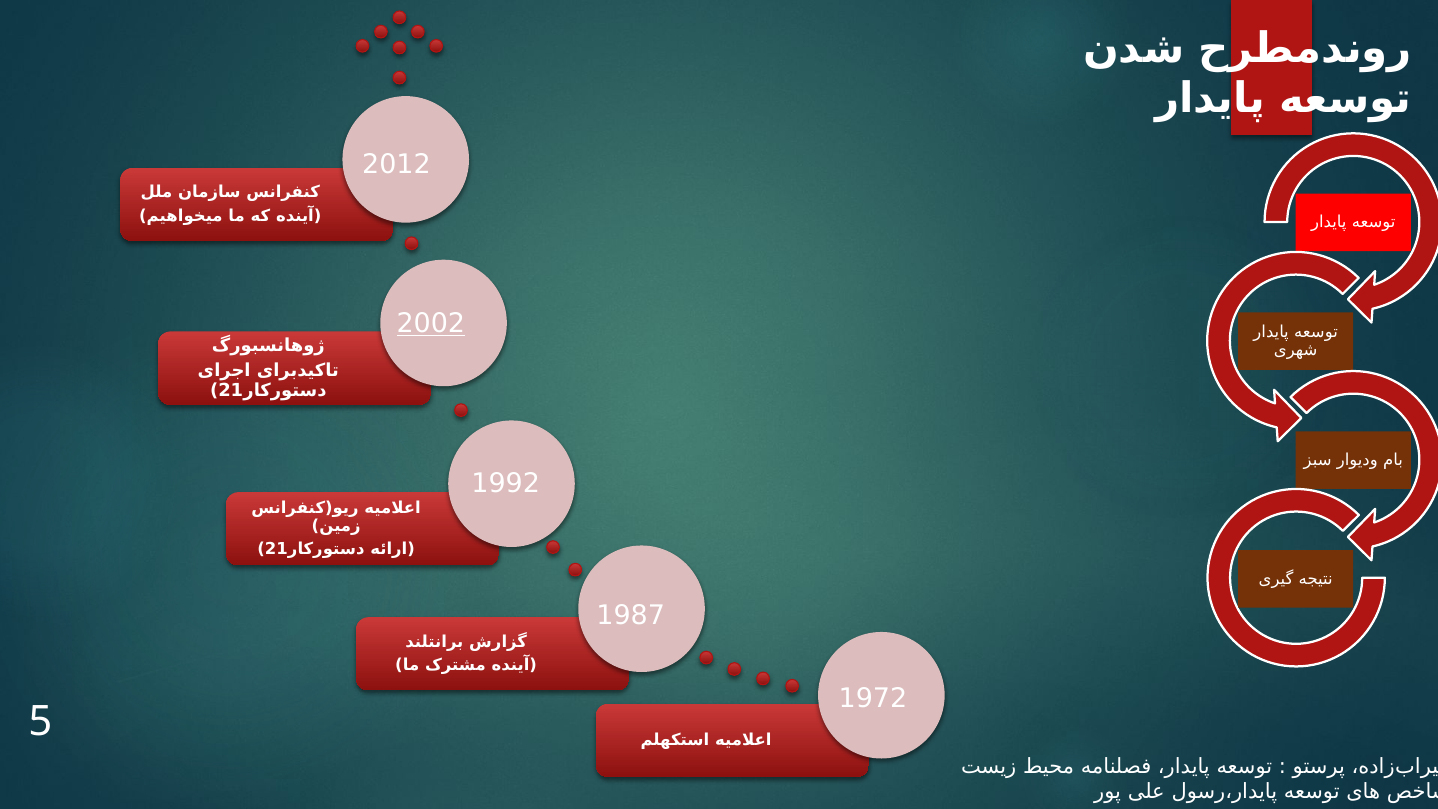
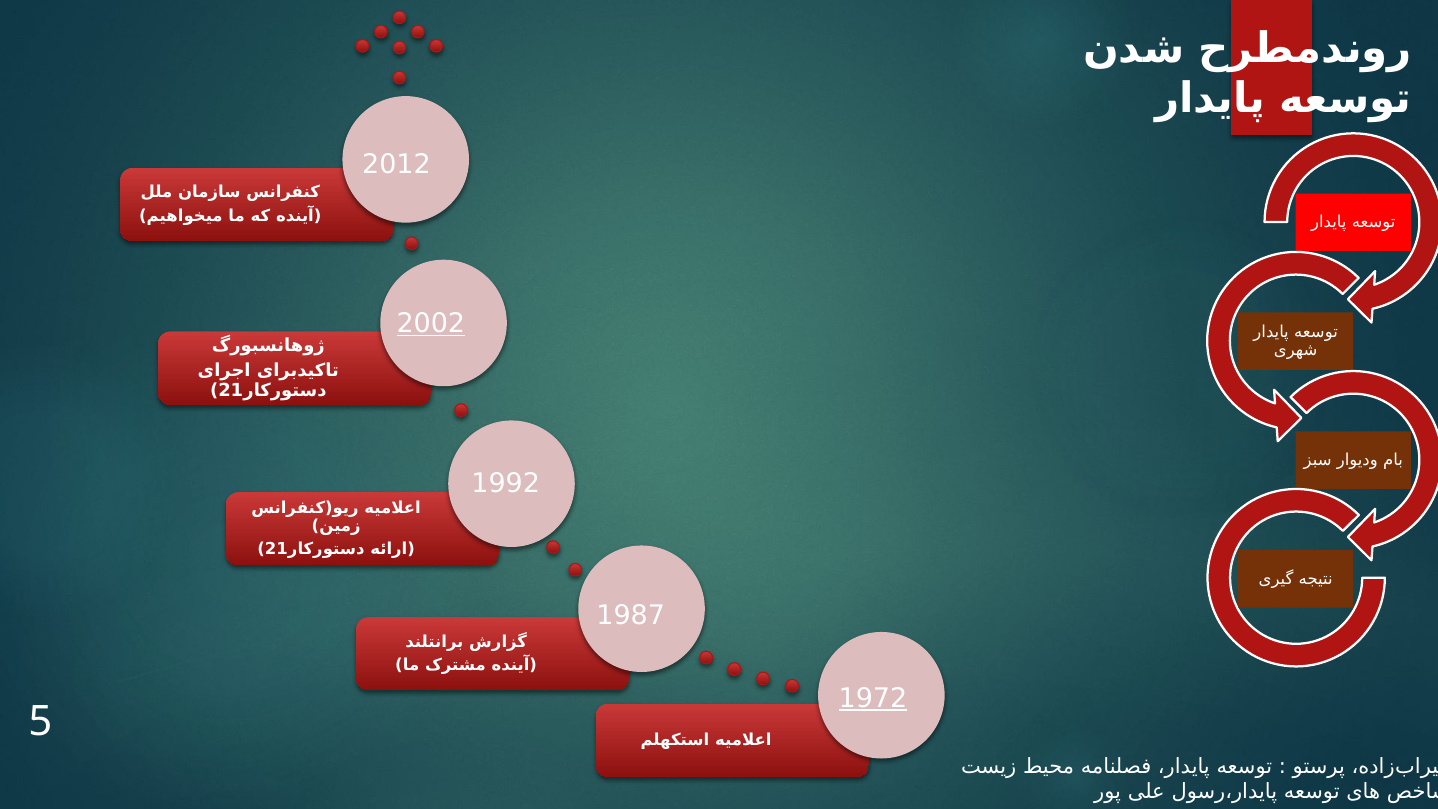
1972 underline: none -> present (873, 698)
